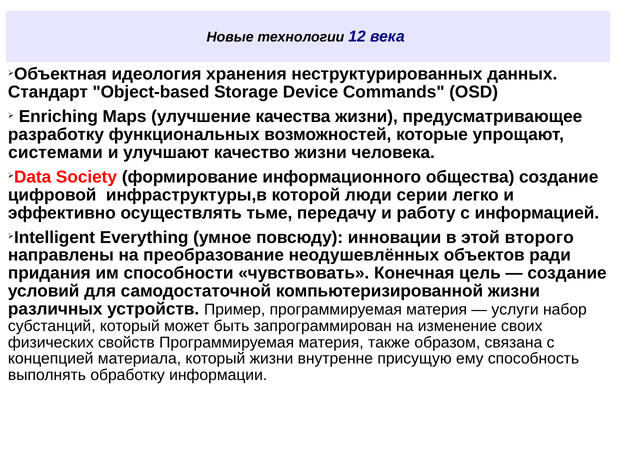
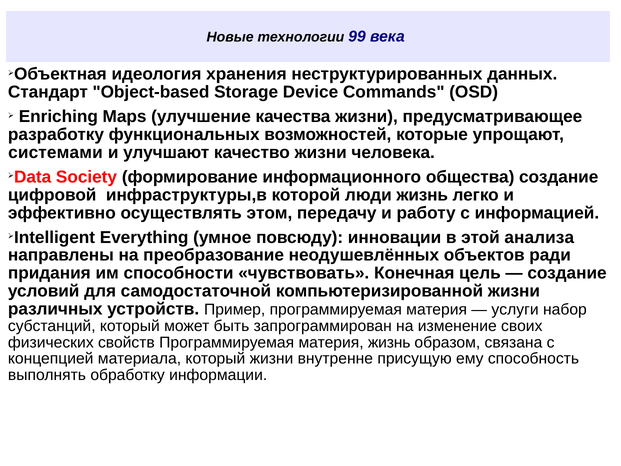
12: 12 -> 99 (357, 37)
люди серии: серии -> жизнь (422, 195)
тьме: тьме -> этом (269, 213)
второго: второго -> анализа (539, 237)
материя также: также -> жизнь (389, 342)
